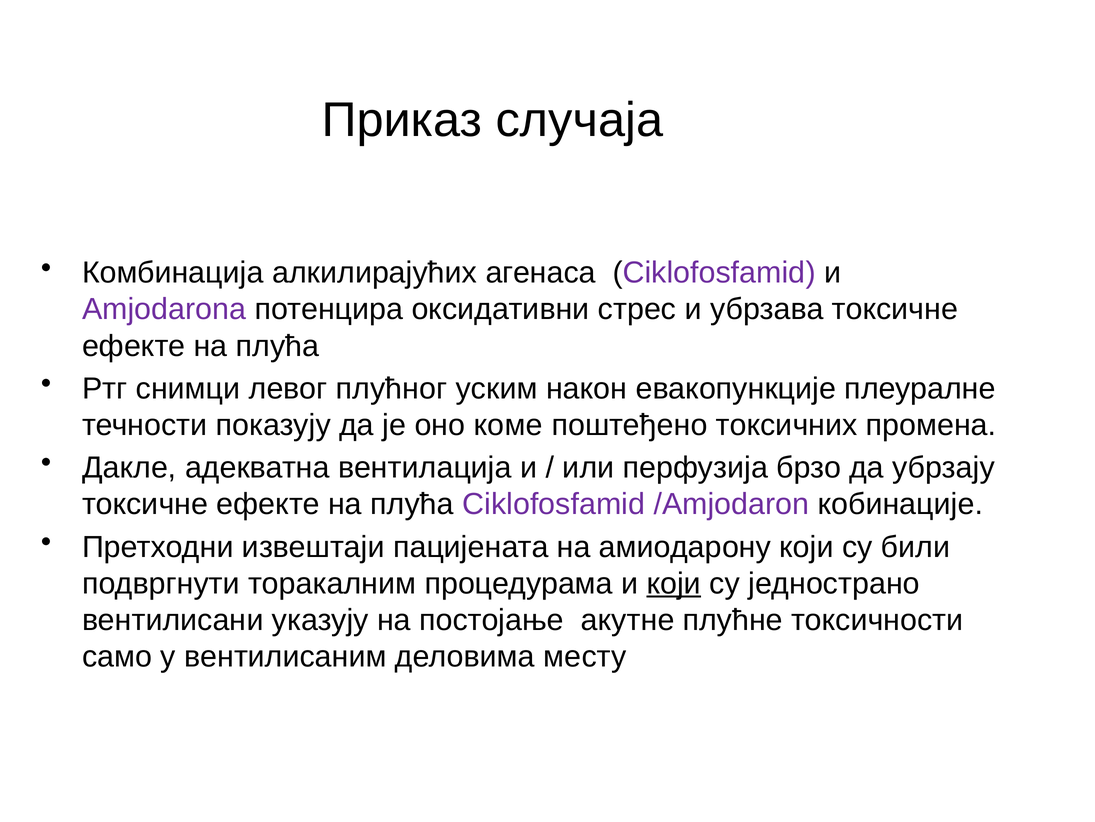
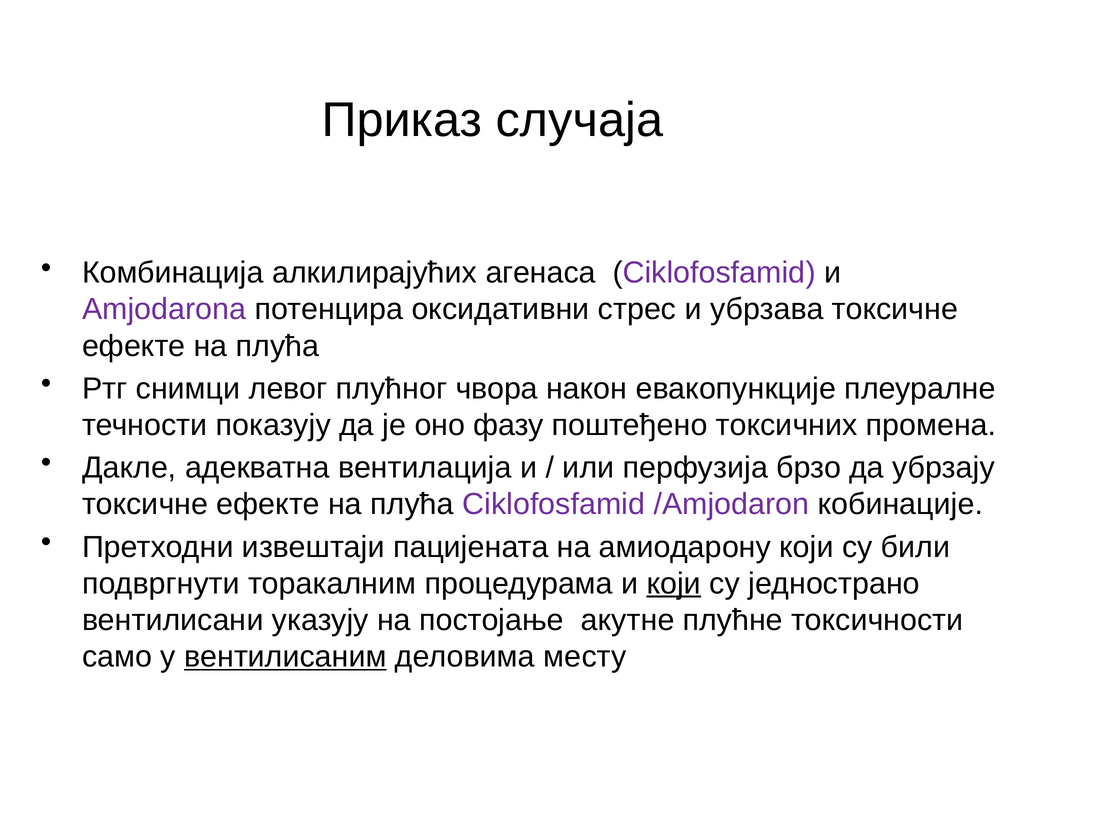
уским: уским -> чвора (497, 388)
коме: коме -> фазу (509, 425)
вентилисаним underline: none -> present (285, 656)
